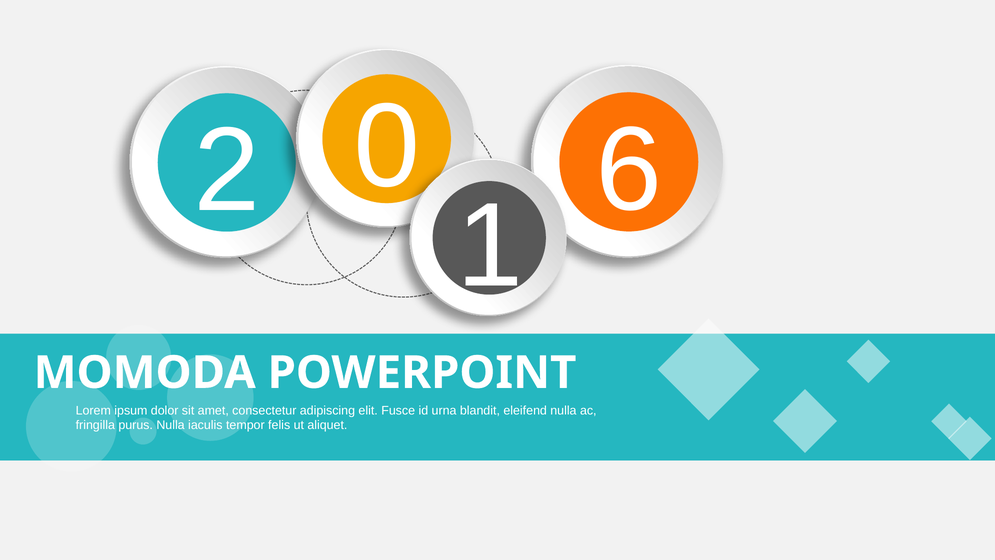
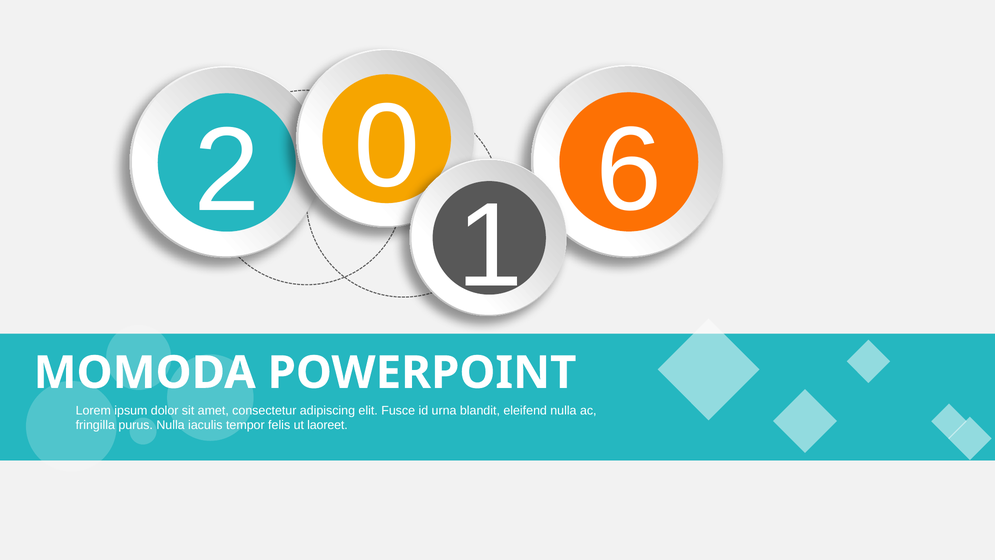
aliquet: aliquet -> laoreet (327, 425)
